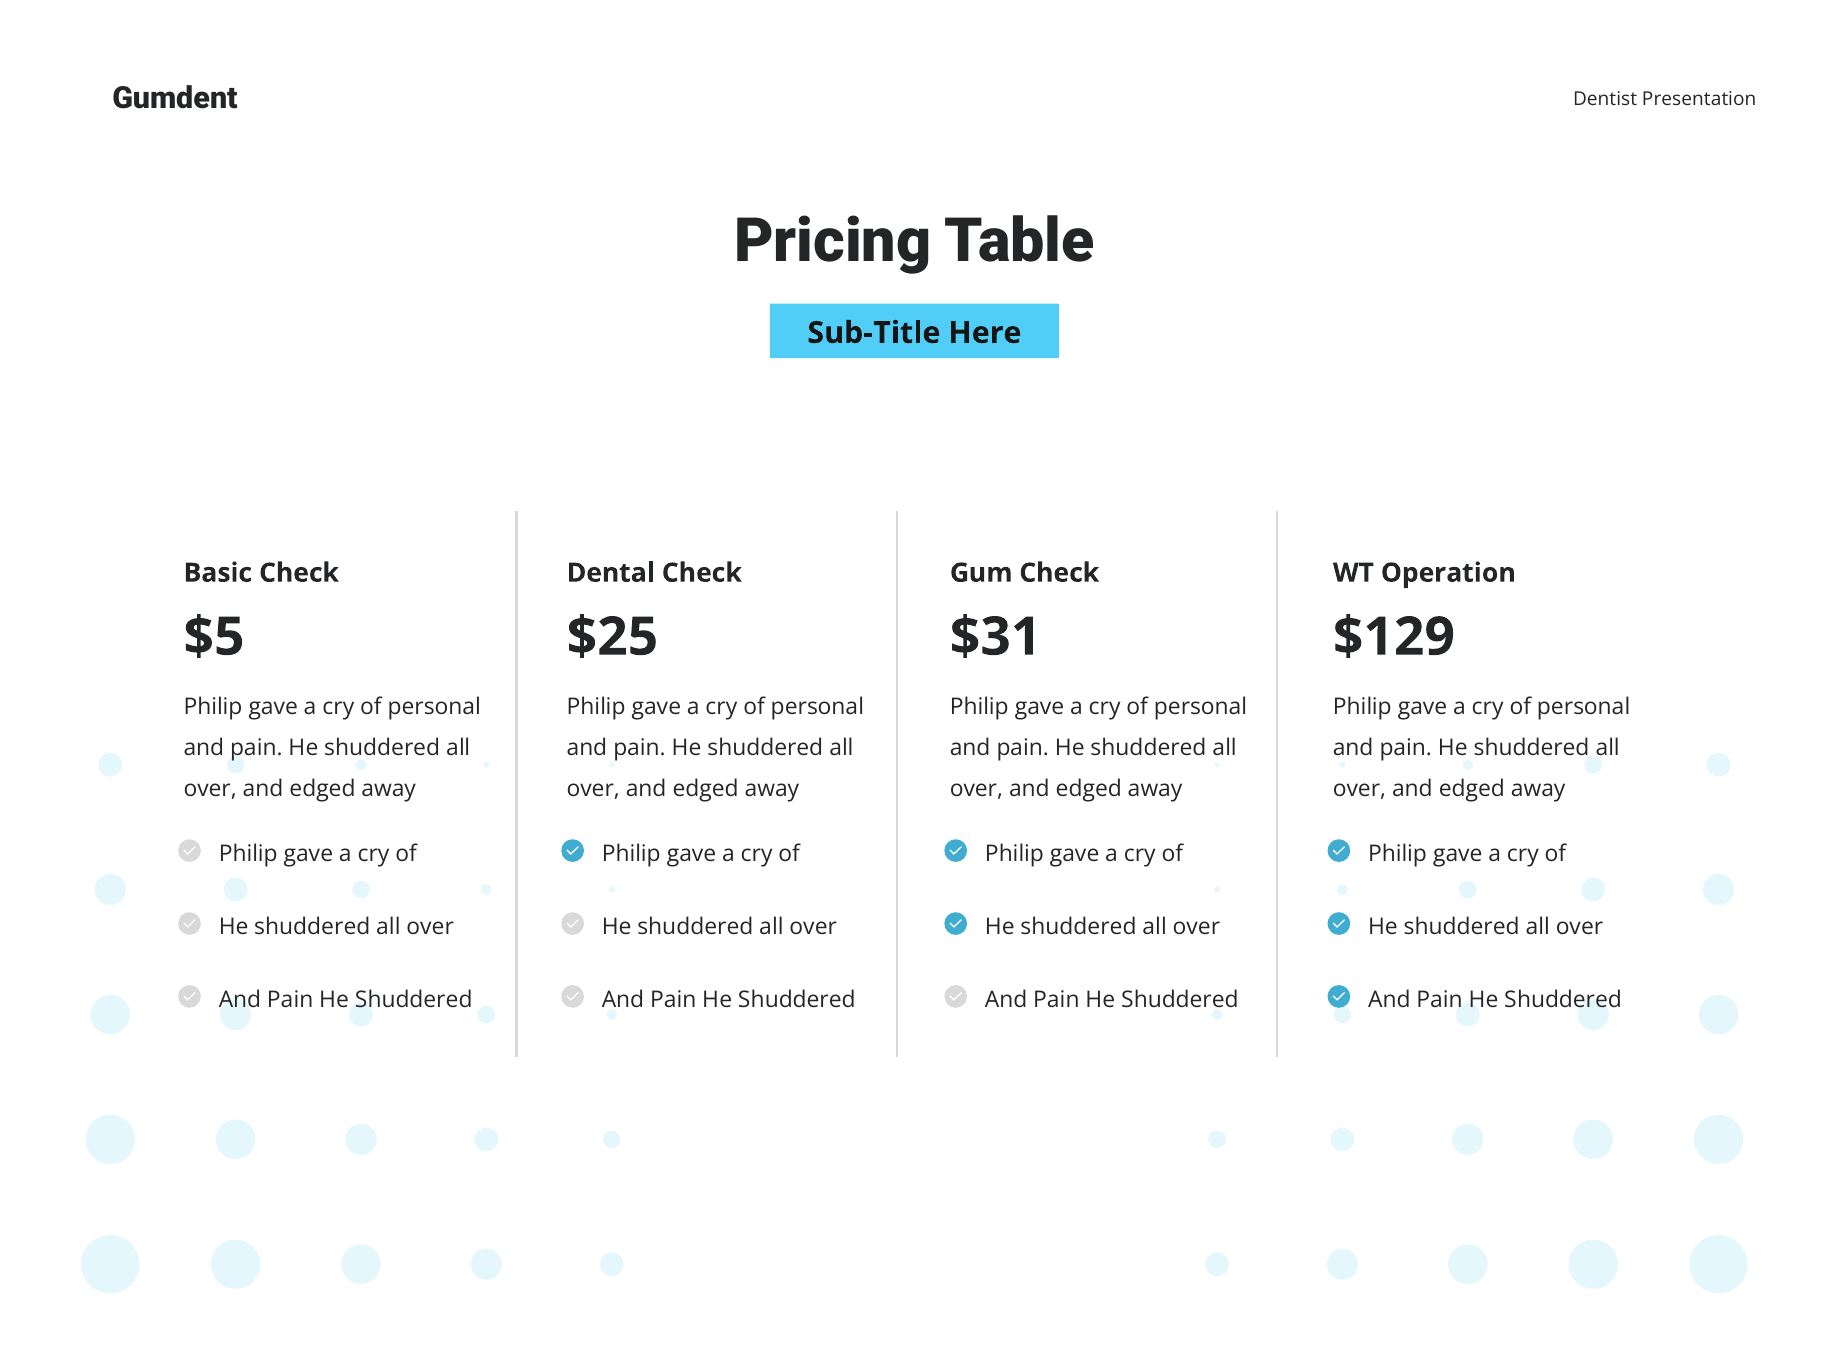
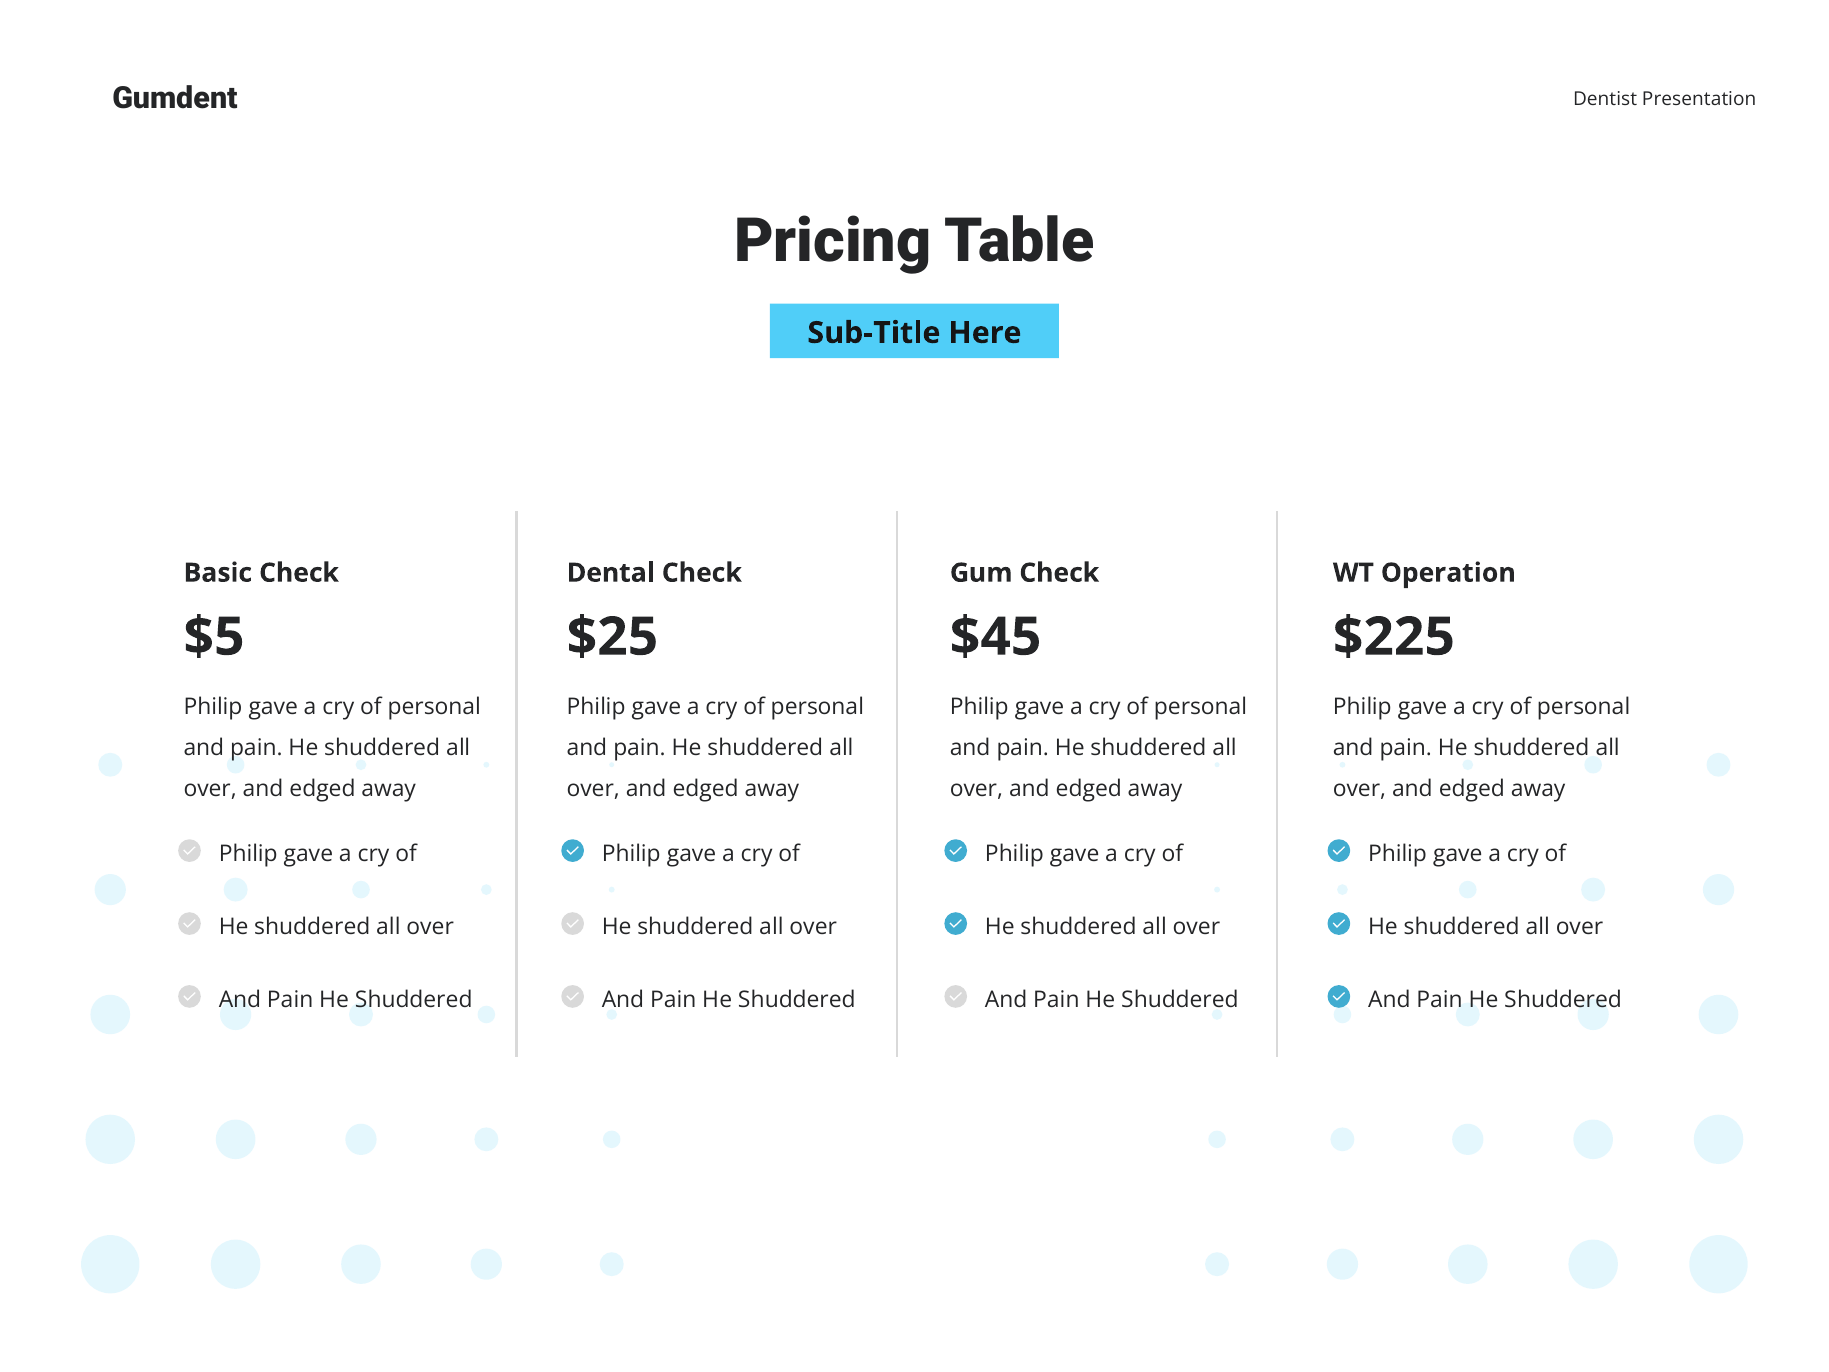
$31: $31 -> $45 (996, 637)
$129: $129 -> $225 (1394, 637)
